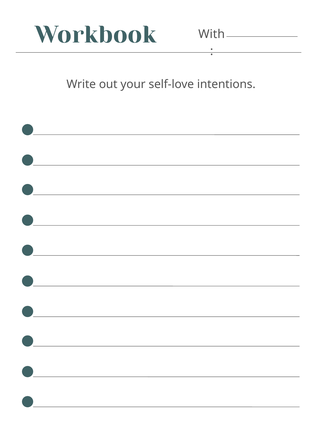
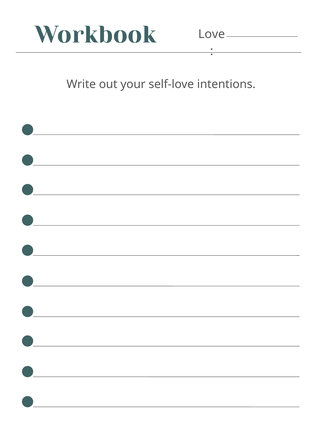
With: With -> Love (212, 34)
